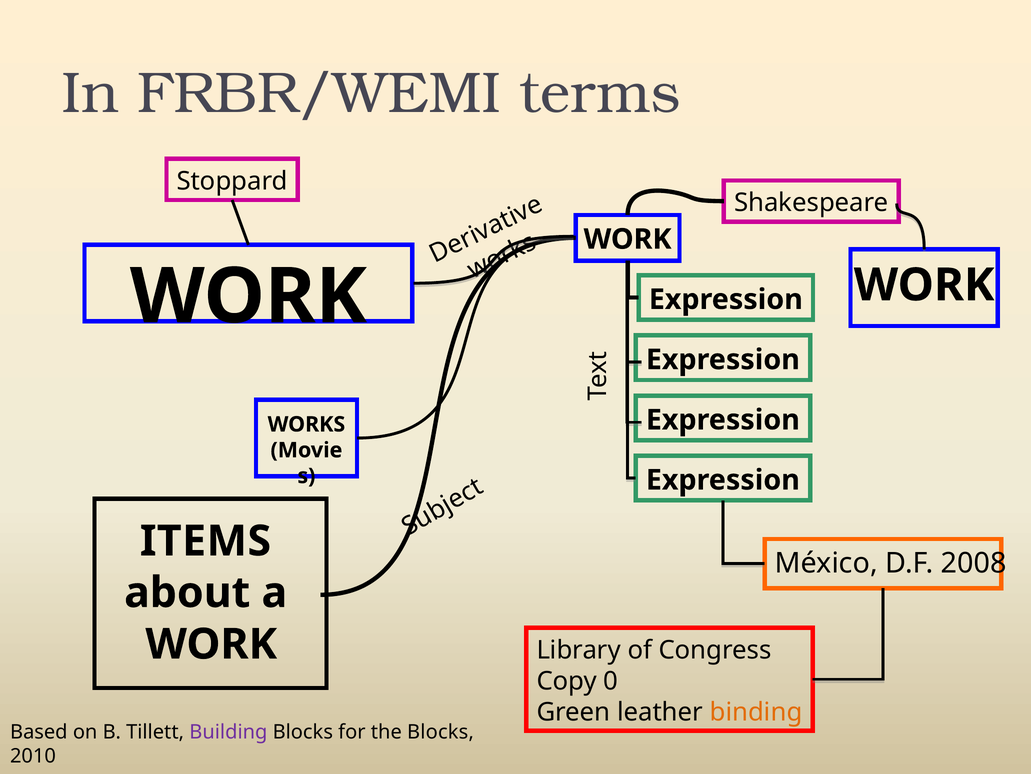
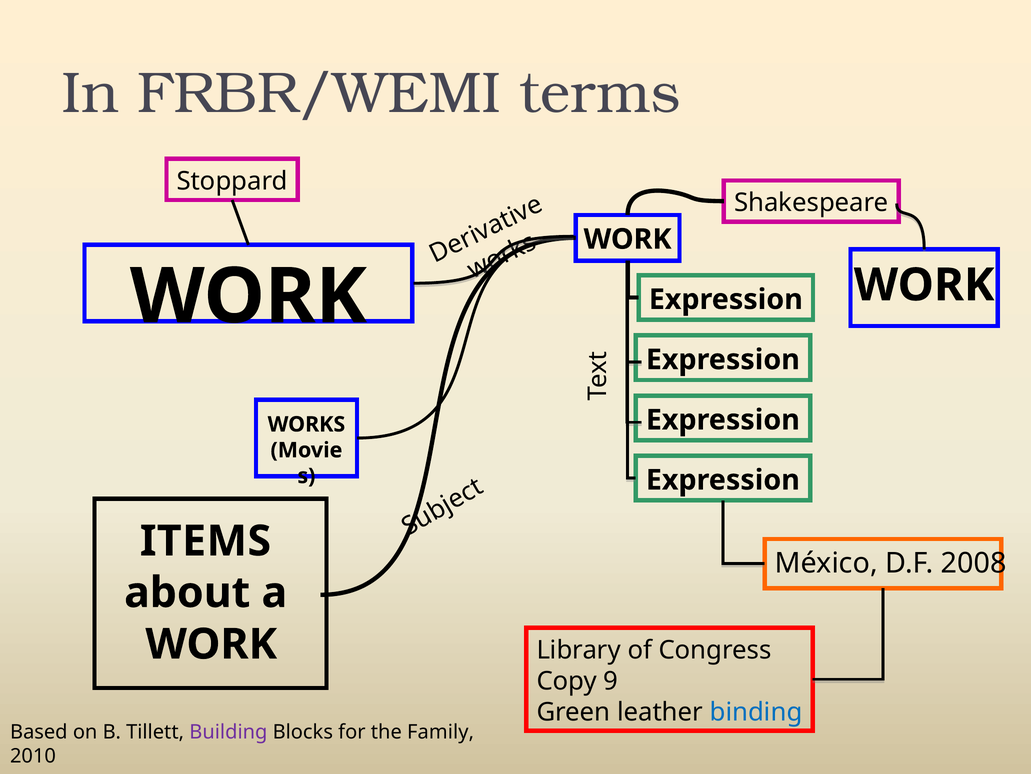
0: 0 -> 9 (611, 680)
binding colour: orange -> blue (756, 711)
the Blocks: Blocks -> Family (441, 732)
